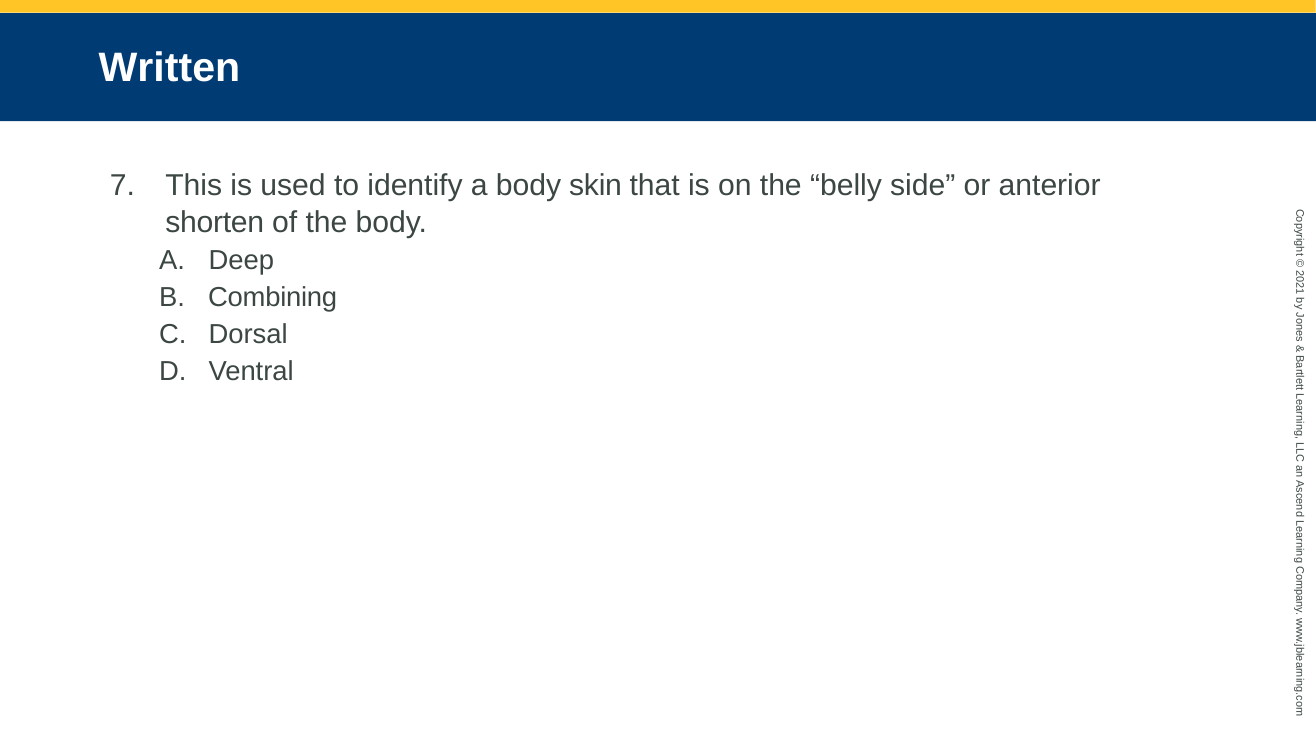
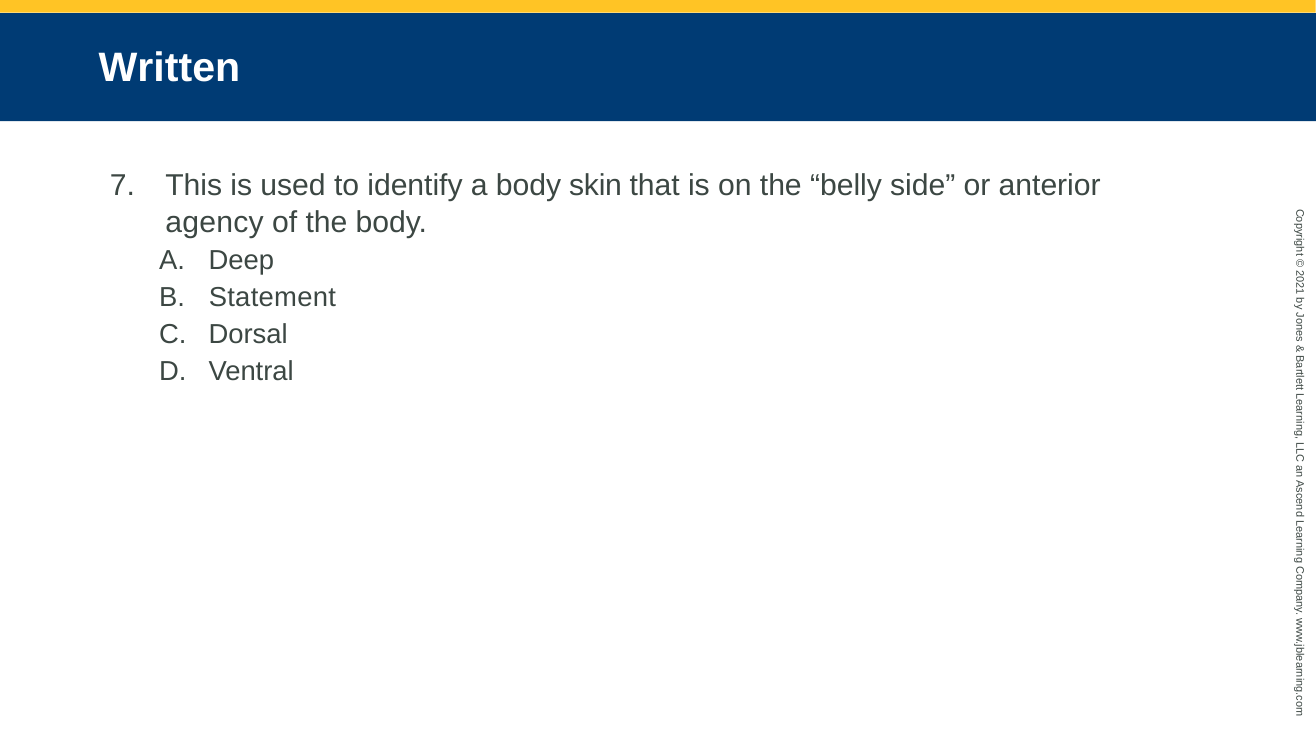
shorten: shorten -> agency (215, 222)
Combining: Combining -> Statement (272, 298)
